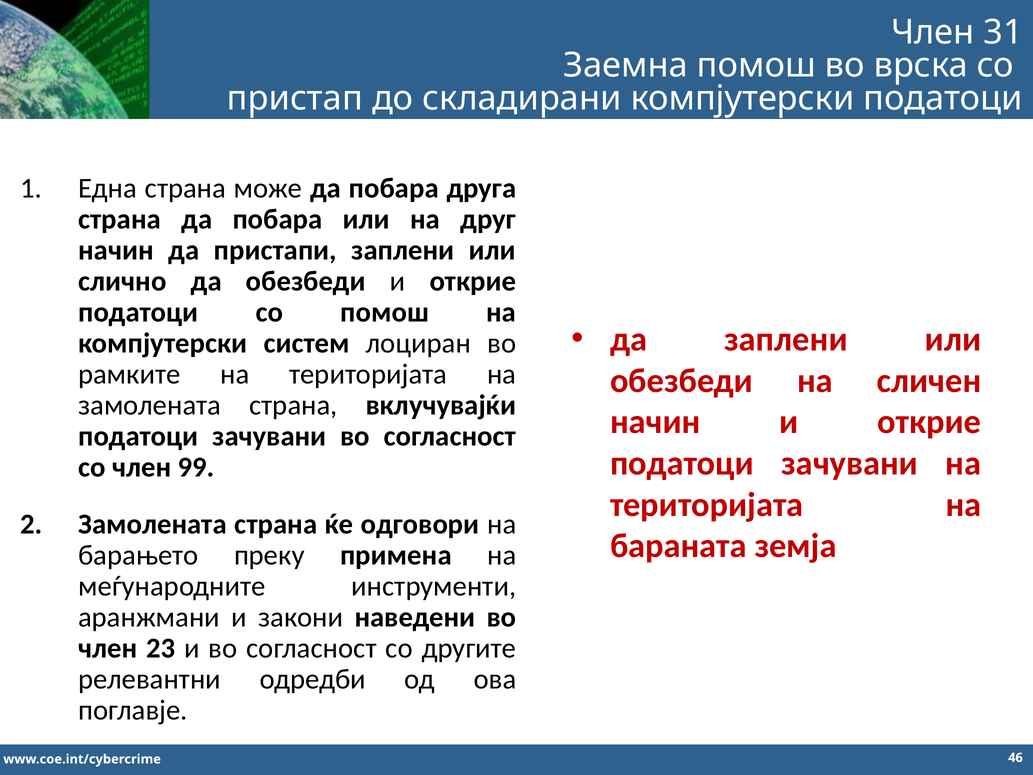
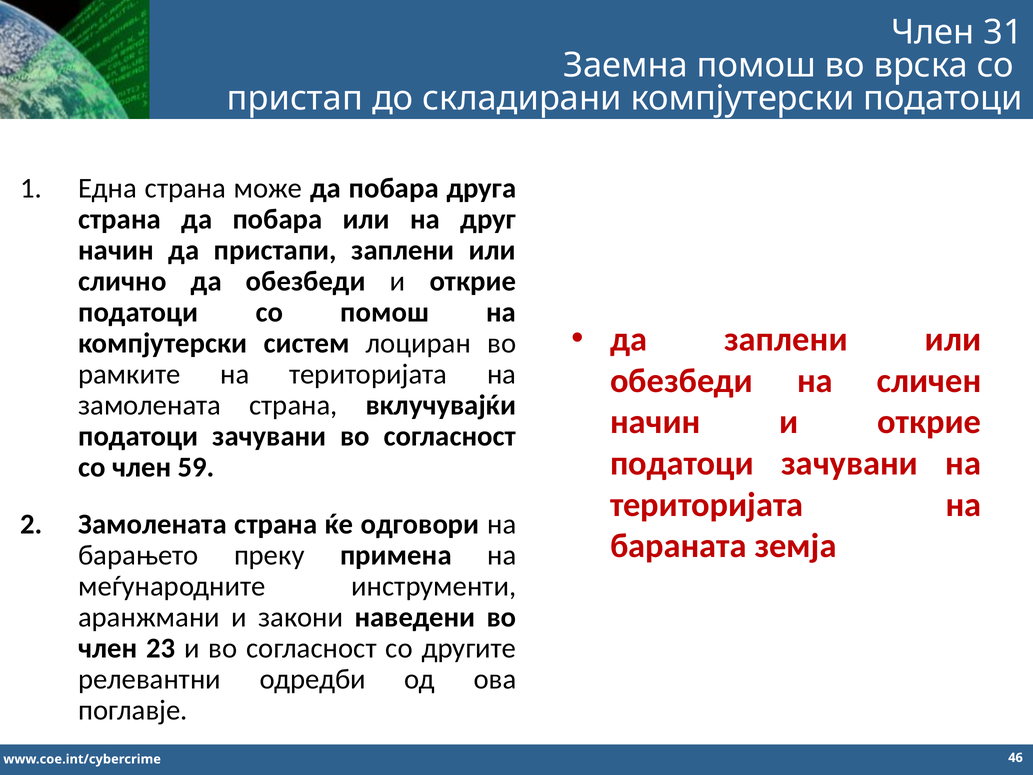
99: 99 -> 59 (196, 467)
